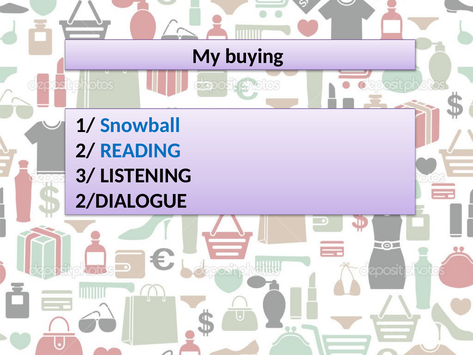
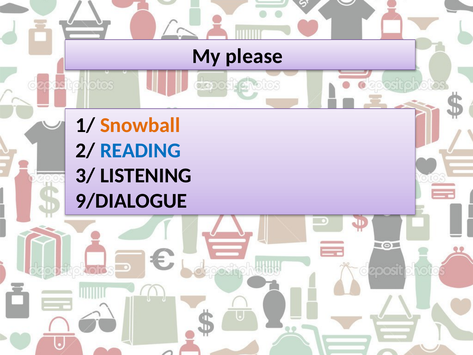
buying: buying -> please (254, 56)
Snowball colour: blue -> orange (140, 125)
2/DIALOGUE: 2/DIALOGUE -> 9/DIALOGUE (131, 201)
